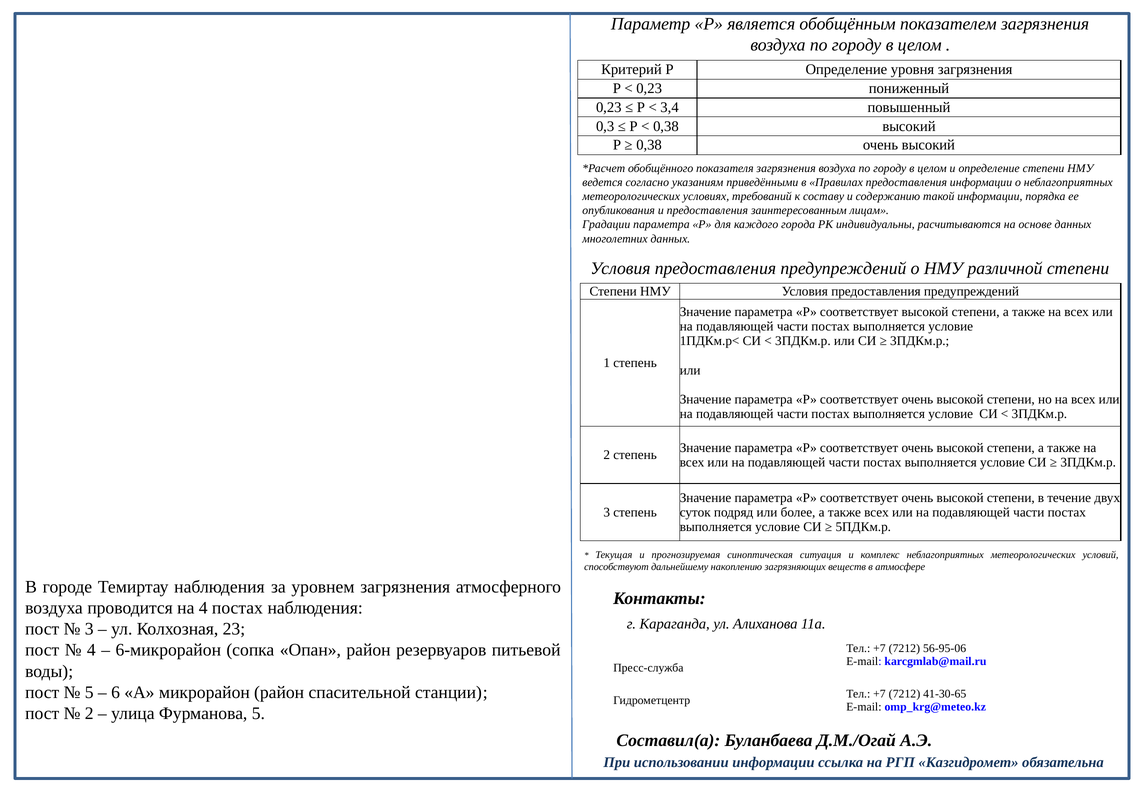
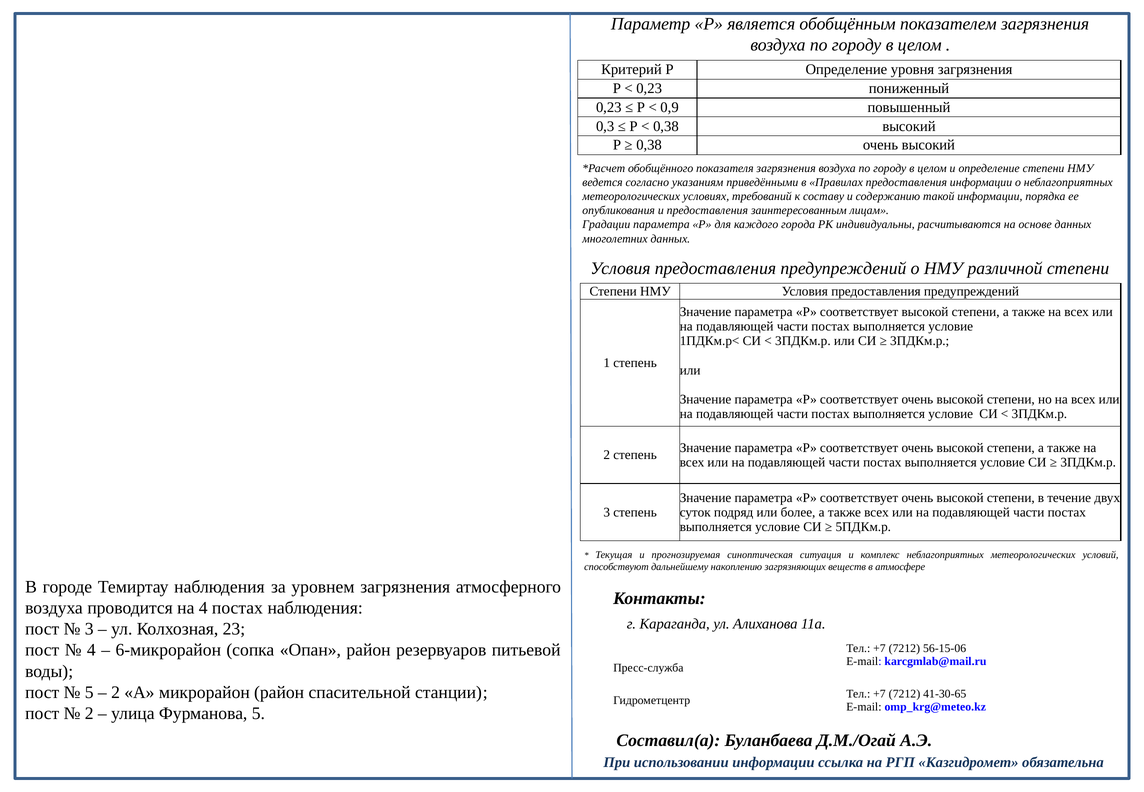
3,4: 3,4 -> 0,9 (670, 107)
56-95-06: 56-95-06 -> 56-15-06 (945, 648)
6: 6 -> 2 (116, 692)
